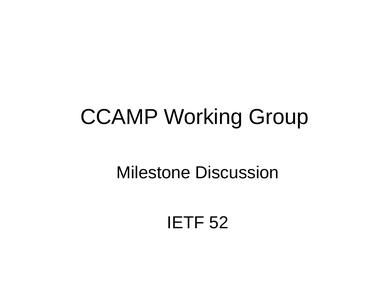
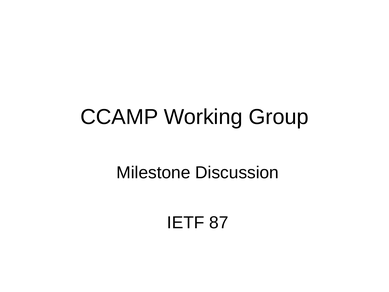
52: 52 -> 87 (219, 223)
